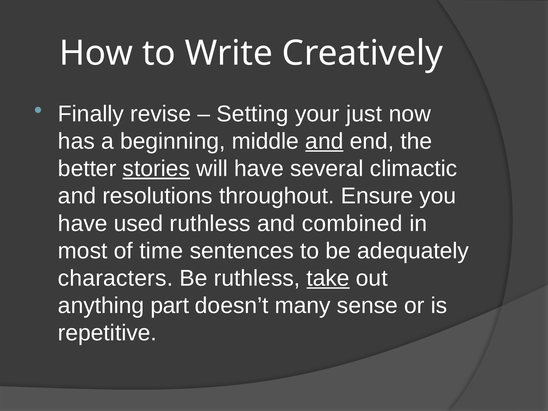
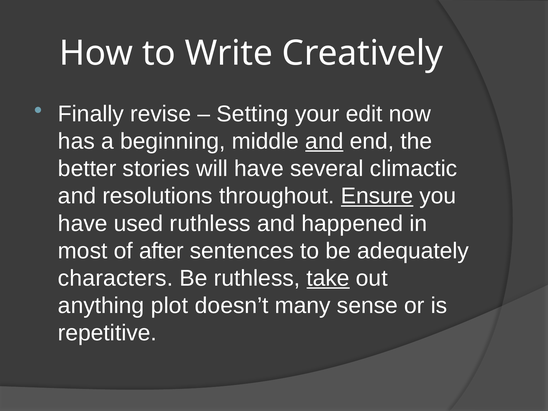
just: just -> edit (364, 114)
stories underline: present -> none (156, 169)
Ensure underline: none -> present (377, 196)
combined: combined -> happened (352, 223)
time: time -> after (161, 251)
part: part -> plot (169, 306)
